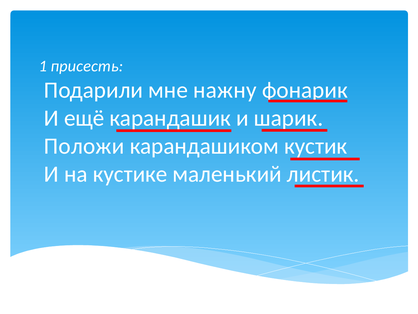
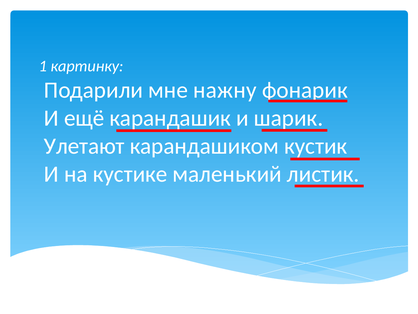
присесть: присесть -> картинку (87, 66)
Положи: Положи -> Улетают (84, 146)
